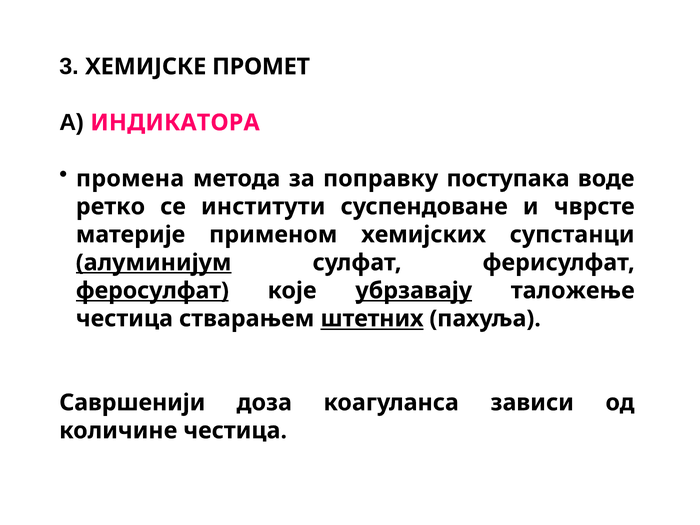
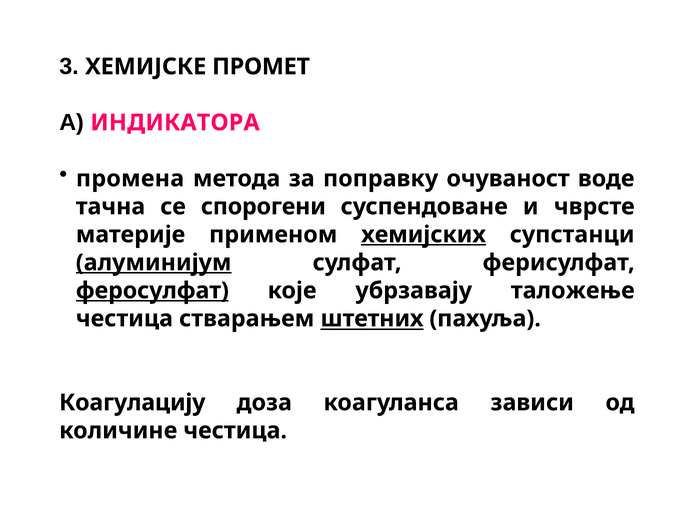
поступака: поступака -> очуваност (508, 179)
ретко: ретко -> тачна (111, 207)
институти: институти -> спорогени (263, 207)
хемијских underline: none -> present (424, 235)
убрзавају underline: present -> none (414, 291)
Савршенији: Савршенији -> Коагулацију (132, 403)
